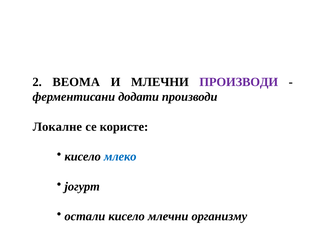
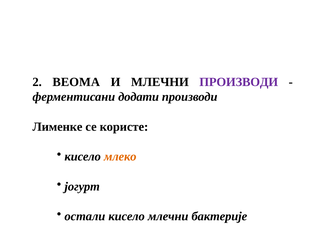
Локалне: Локалне -> Лименке (57, 127)
млеко colour: blue -> orange (120, 157)
организму: организму -> бактерије (219, 216)
